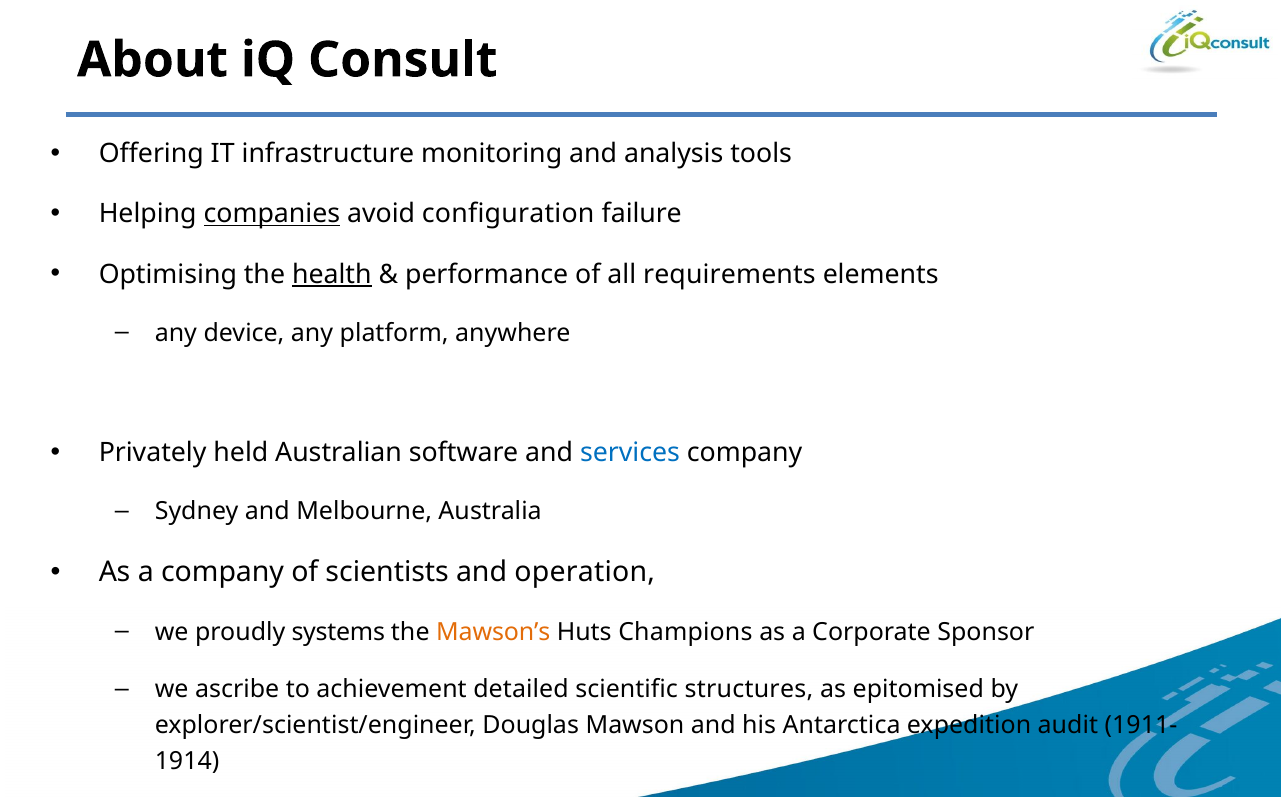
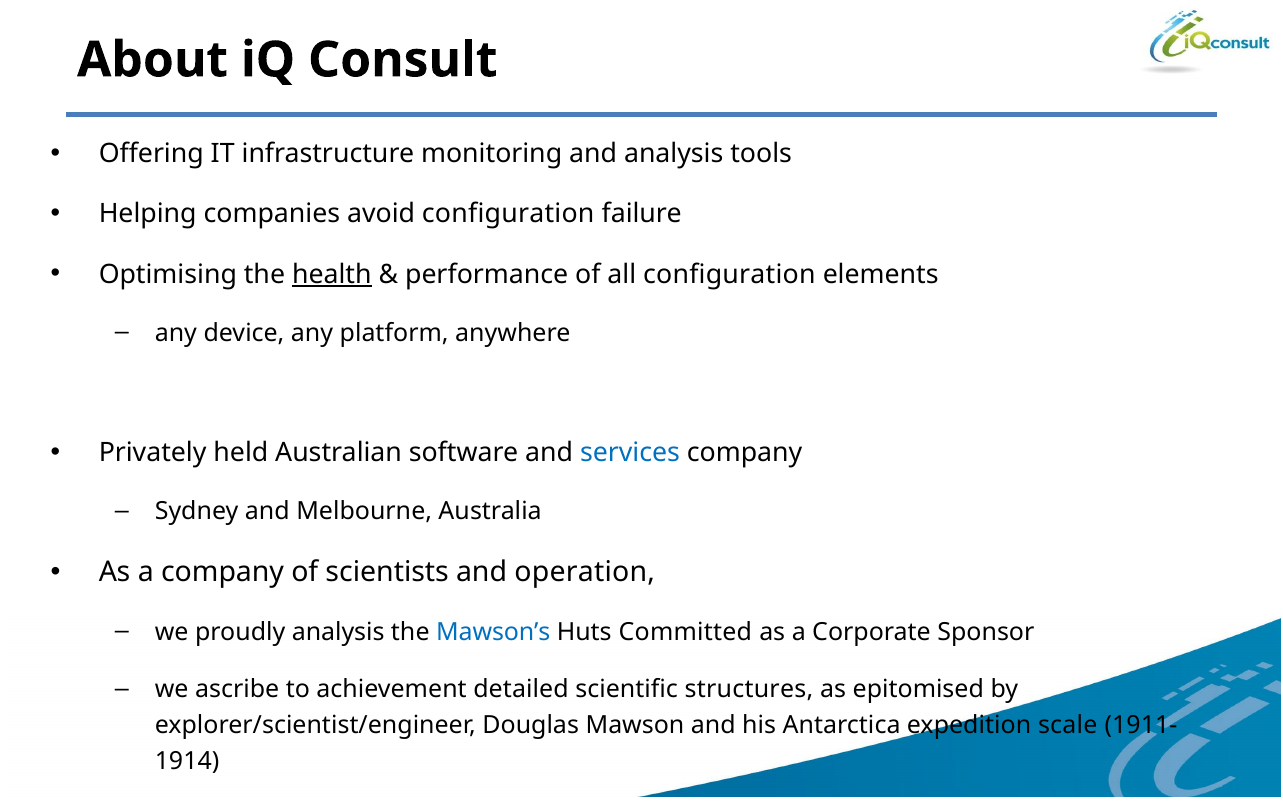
companies underline: present -> none (272, 214)
all requirements: requirements -> configuration (729, 274)
proudly systems: systems -> analysis (338, 632)
Mawson’s colour: orange -> blue (493, 632)
Champions: Champions -> Committed (685, 632)
audit: audit -> scale (1068, 726)
